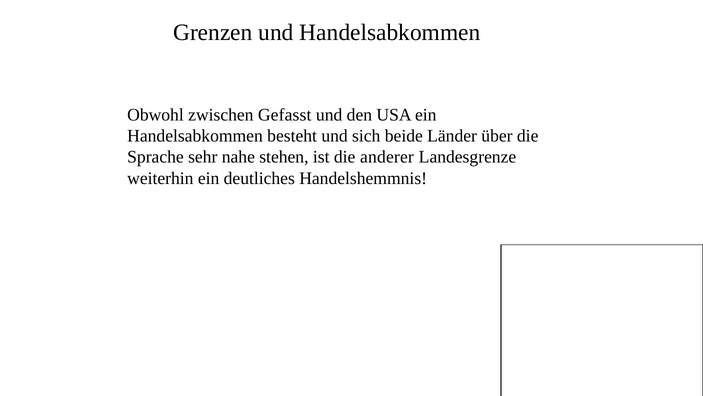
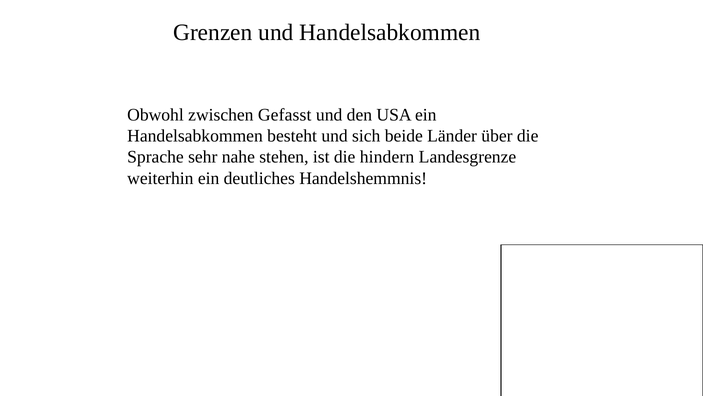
anderer: anderer -> hindern (387, 157)
